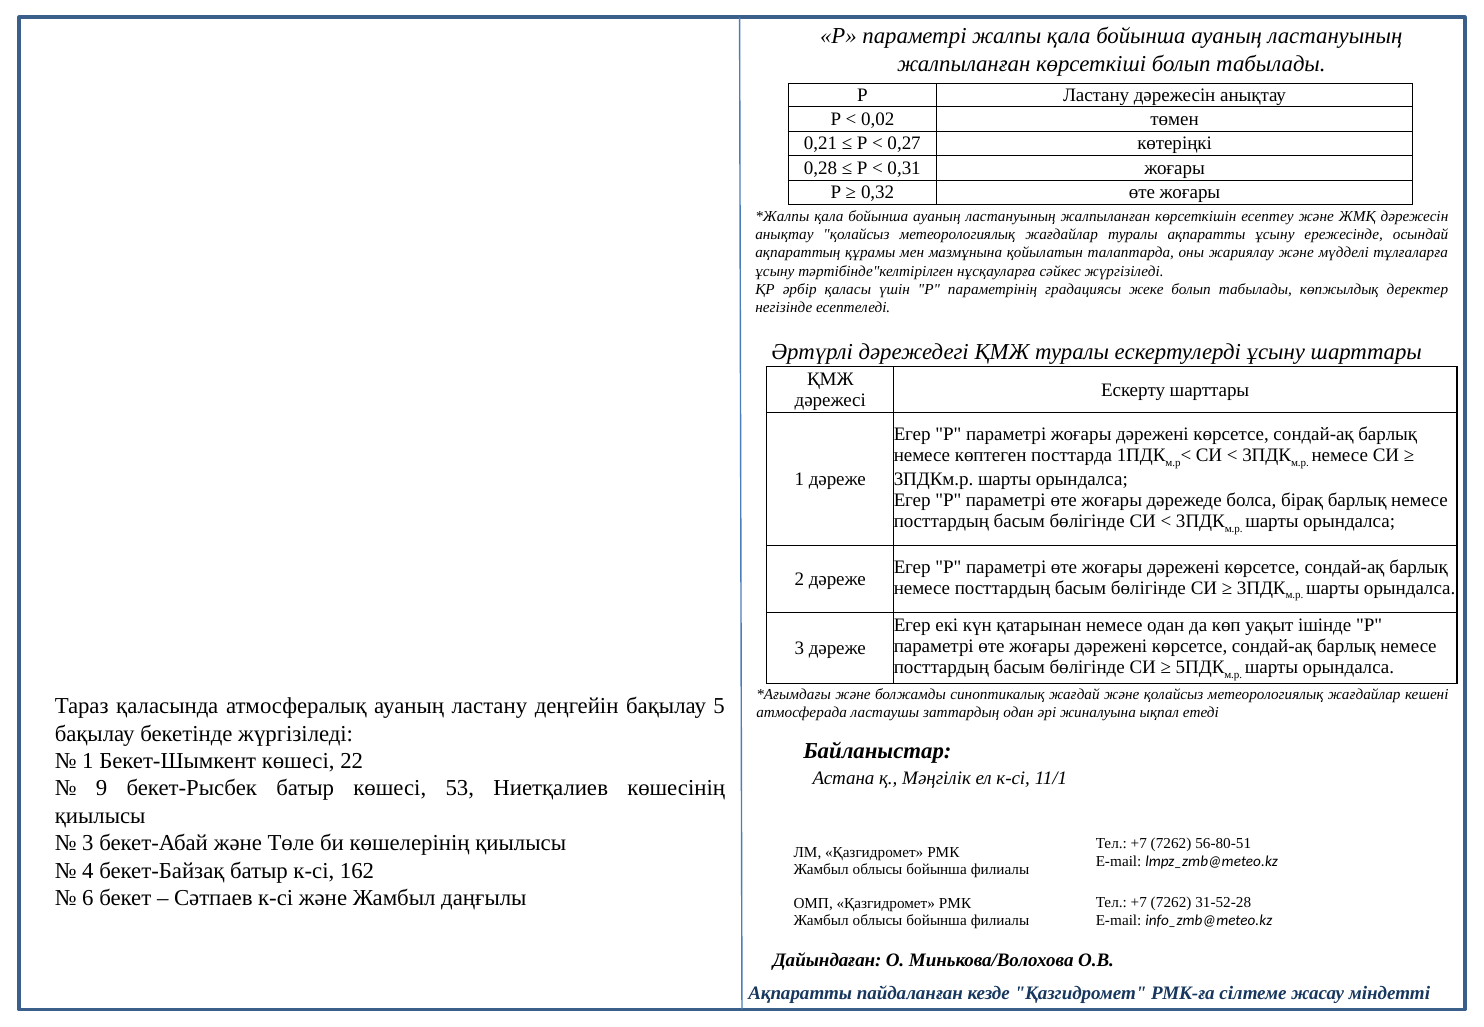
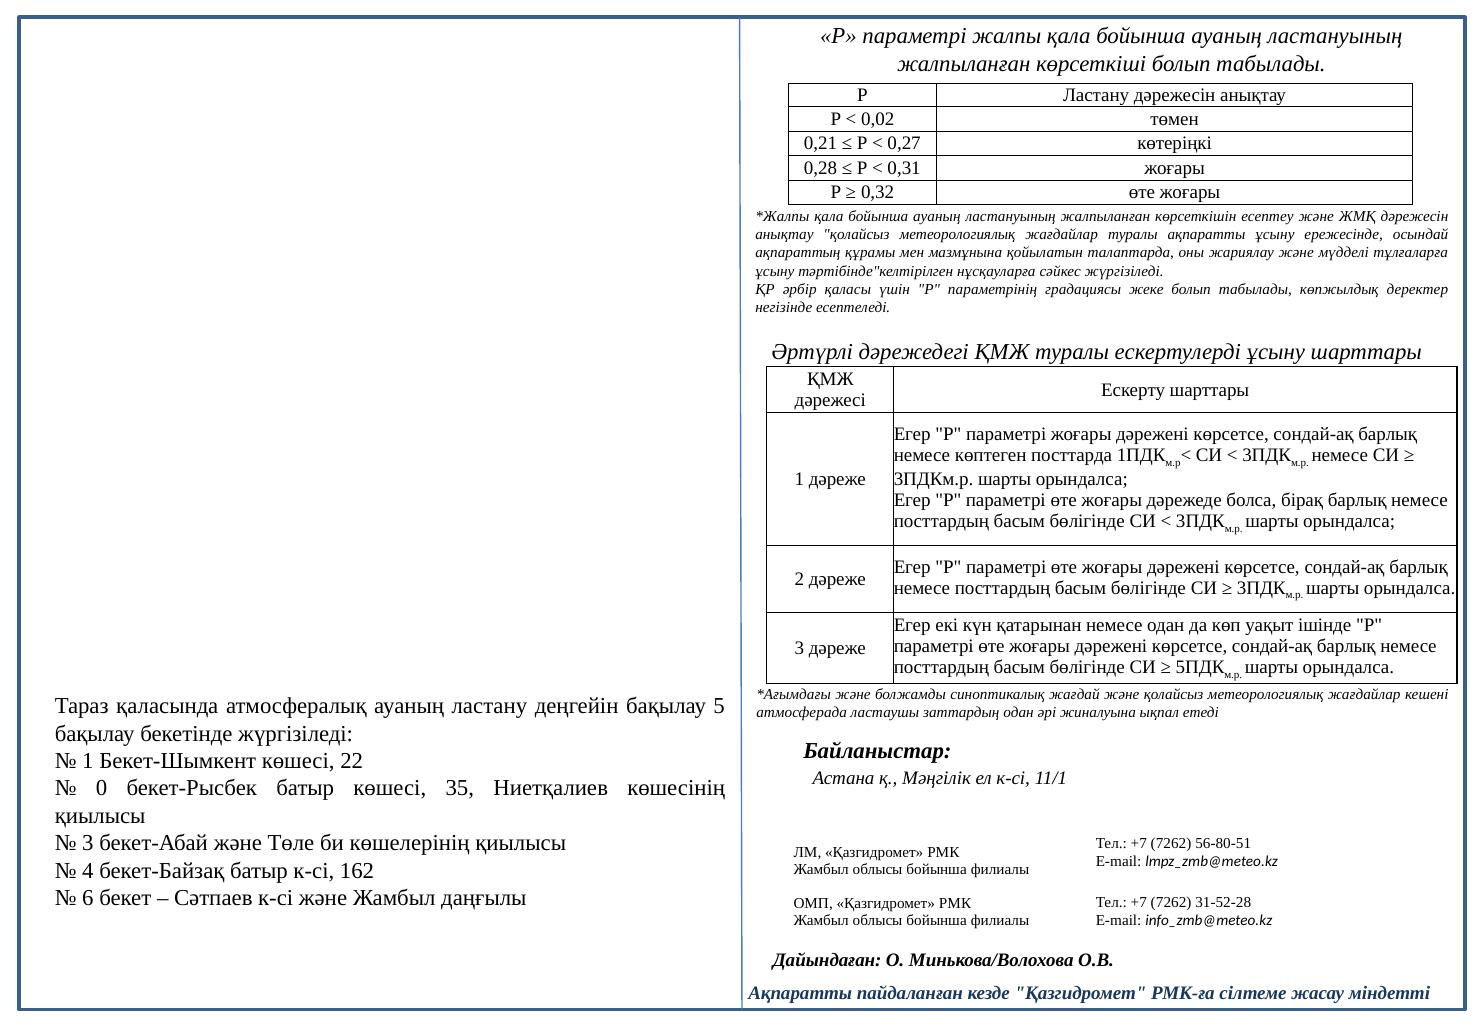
9: 9 -> 0 (102, 789)
53: 53 -> 35 (460, 789)
